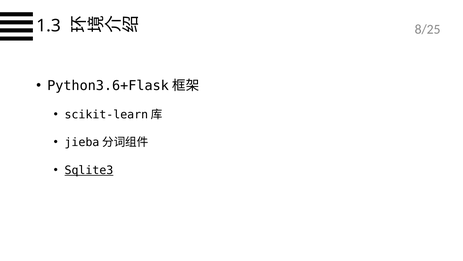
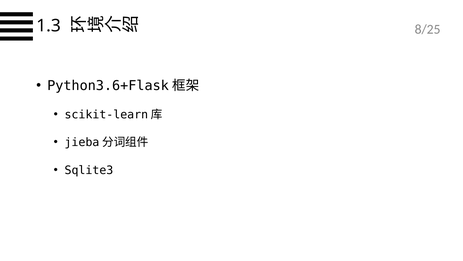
Sqlite3 underline: present -> none (89, 170)
